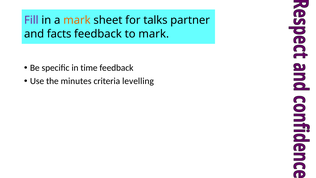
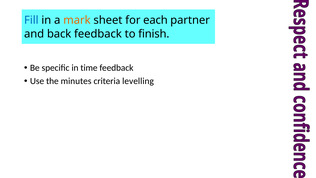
Fill colour: purple -> blue (31, 20)
talks: talks -> each (155, 20)
facts: facts -> back (59, 34)
to mark: mark -> finish (154, 34)
